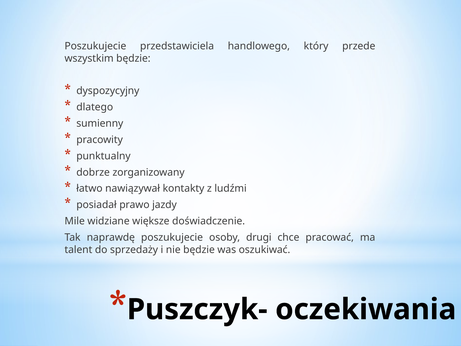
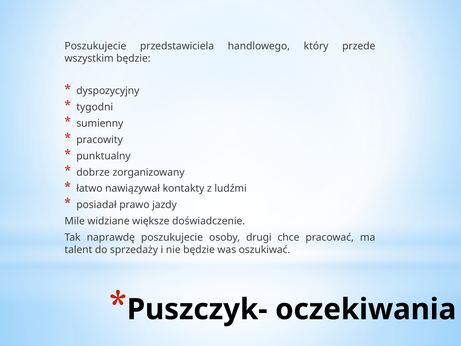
dlatego: dlatego -> tygodni (95, 107)
